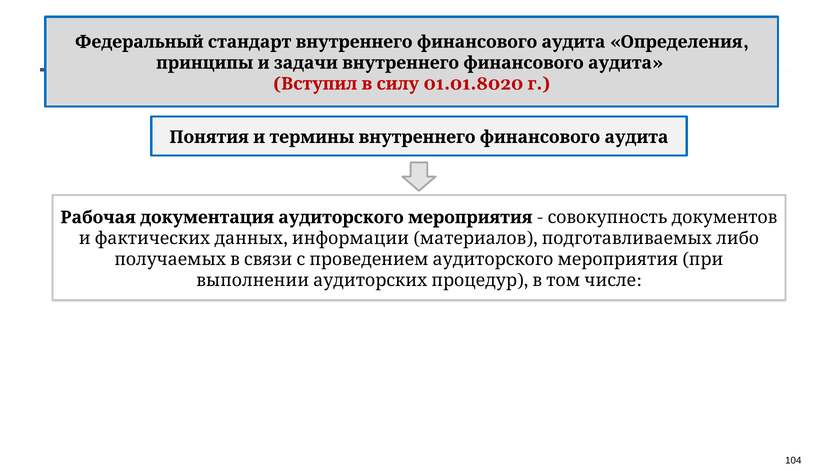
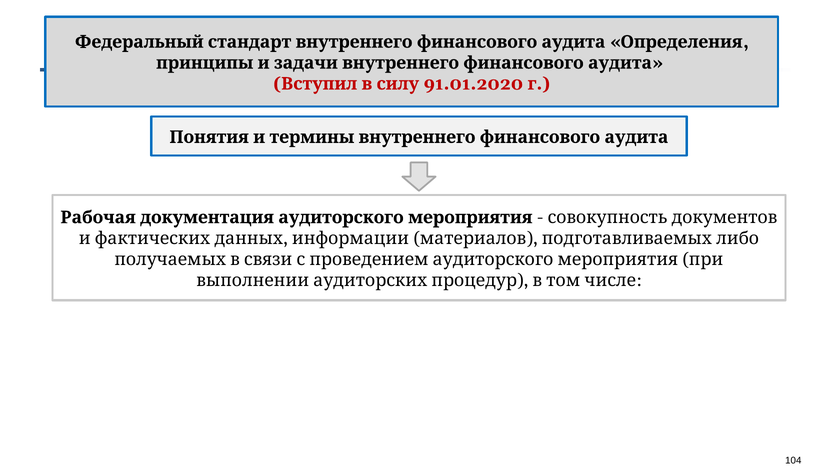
01.01.8020: 01.01.8020 -> 91.01.2020 (473, 84)
